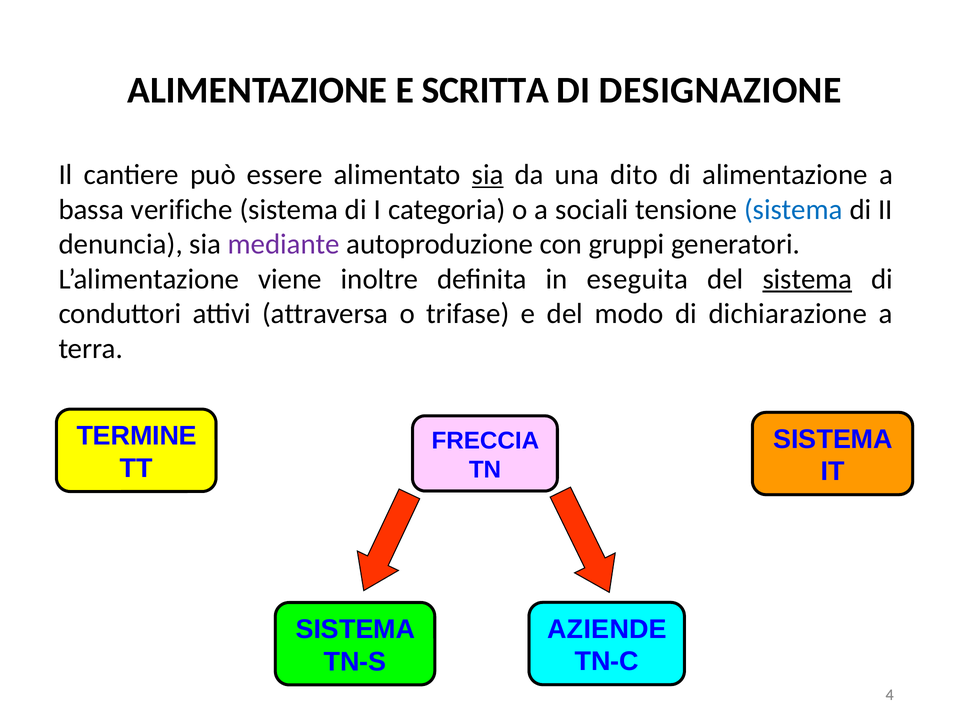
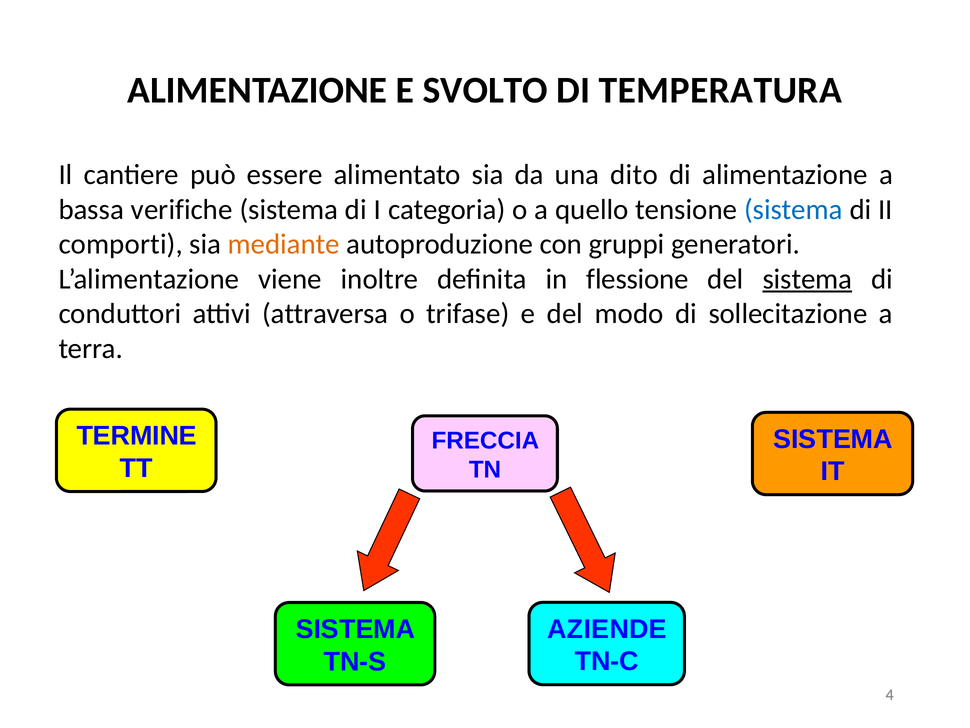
SCRITTA: SCRITTA -> SVOLTO (485, 90)
DESIGNAZIONE: DESIGNAZIONE -> TEMPERATURA (720, 90)
sia underline: present -> none (488, 175)
sociali: sociali -> quello (592, 209)
denuncia: denuncia -> comporti (121, 244)
mediante colour: purple -> orange (284, 244)
eseguita: eseguita -> flessione (638, 279)
dichiarazione: dichiarazione -> sollecitazione (788, 314)
